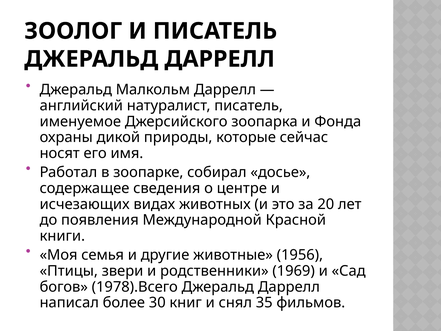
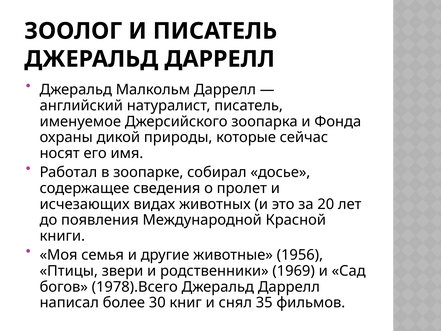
центре: центре -> пролет (242, 188)
